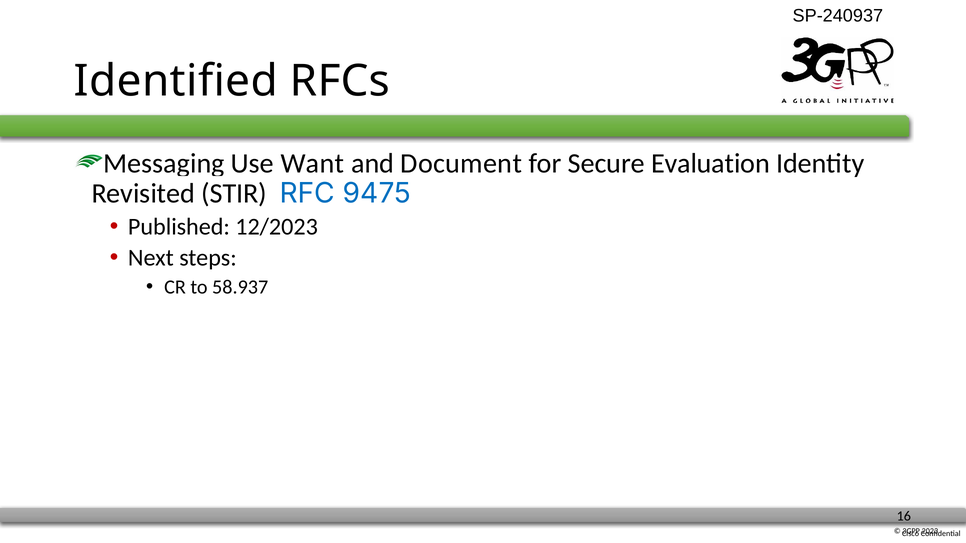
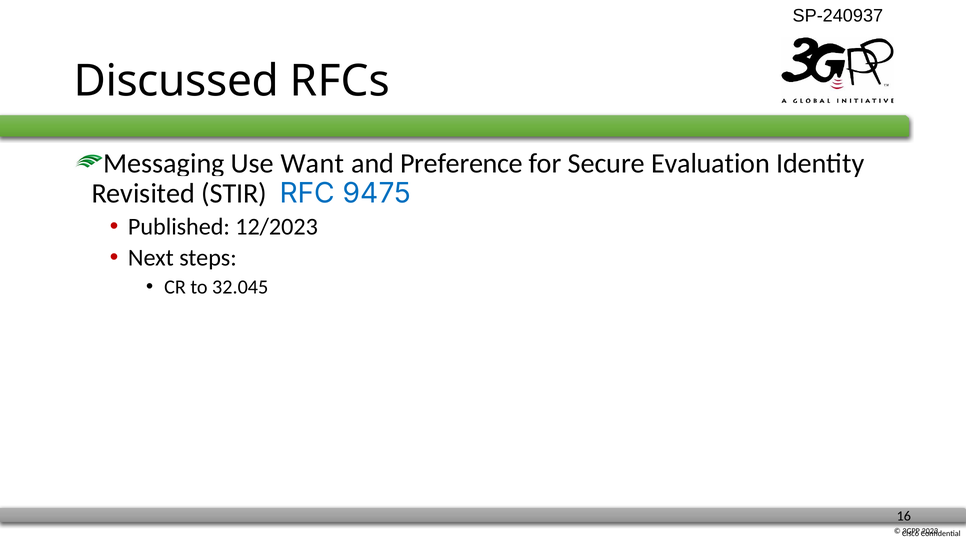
Identified: Identified -> Discussed (176, 81)
Document: Document -> Preference (461, 163)
58.937: 58.937 -> 32.045 (240, 287)
